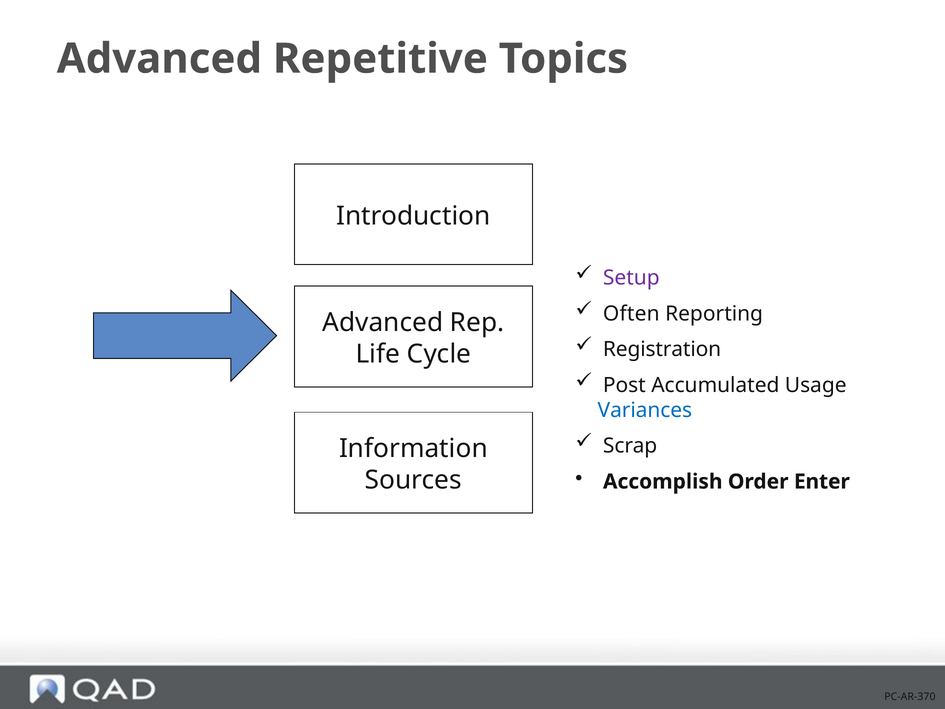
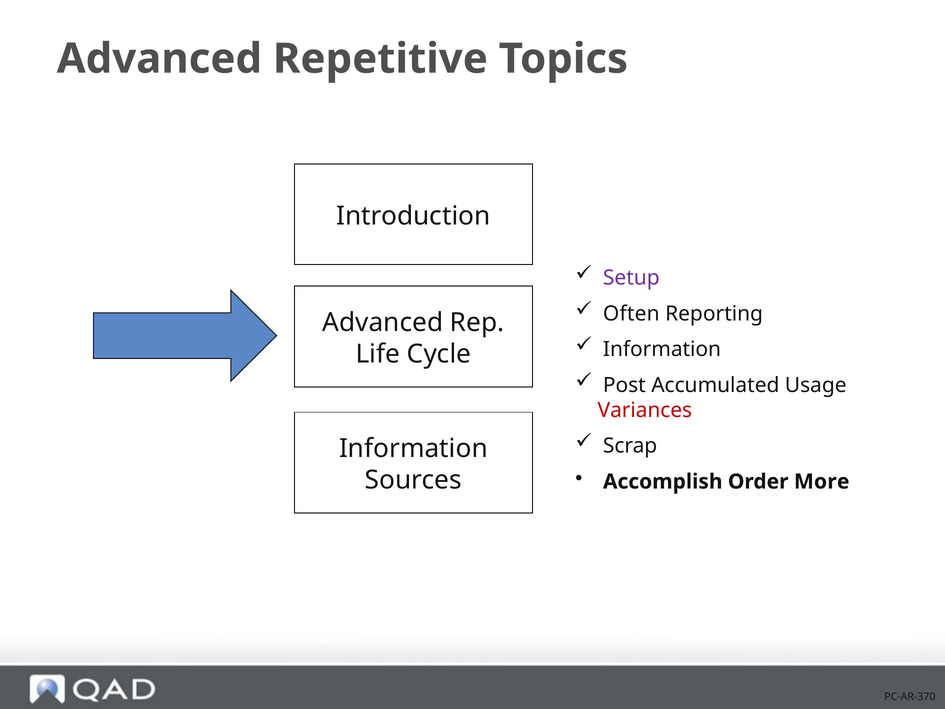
Registration: Registration -> Information (662, 349)
Variances colour: blue -> red (645, 410)
Enter: Enter -> More (822, 481)
